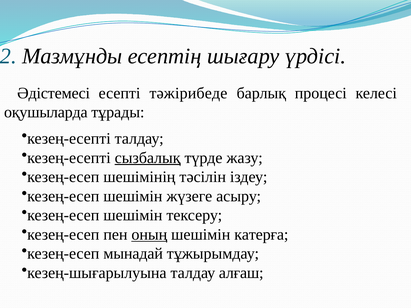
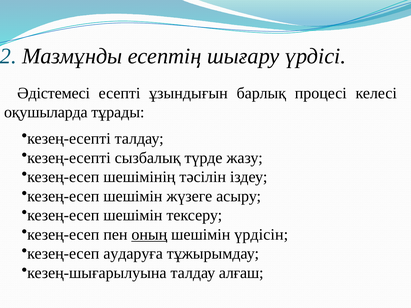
тәжірибеде: тәжірибеде -> ұзындығын (188, 93)
сызбалық underline: present -> none (148, 158)
катерға: катерға -> үрдісін (261, 235)
мынадай: мынадай -> аударуға (133, 254)
